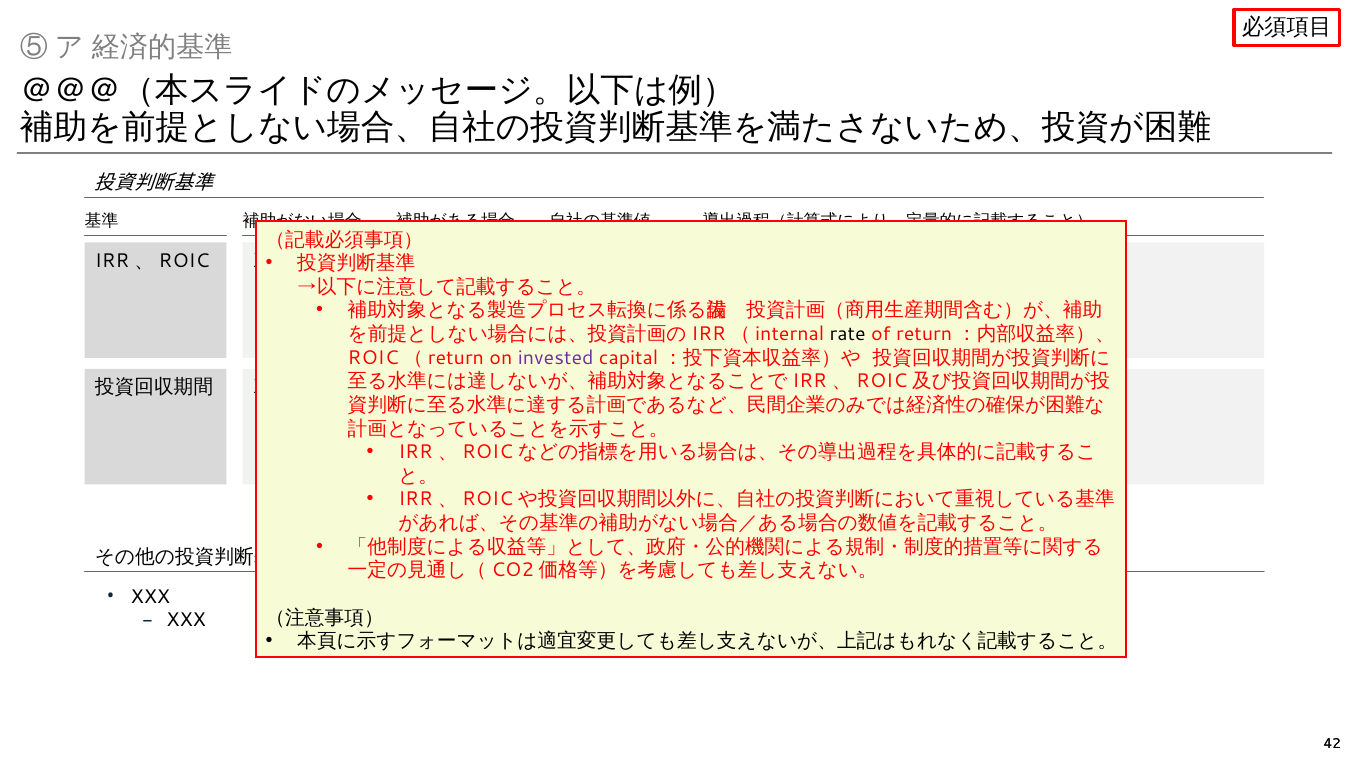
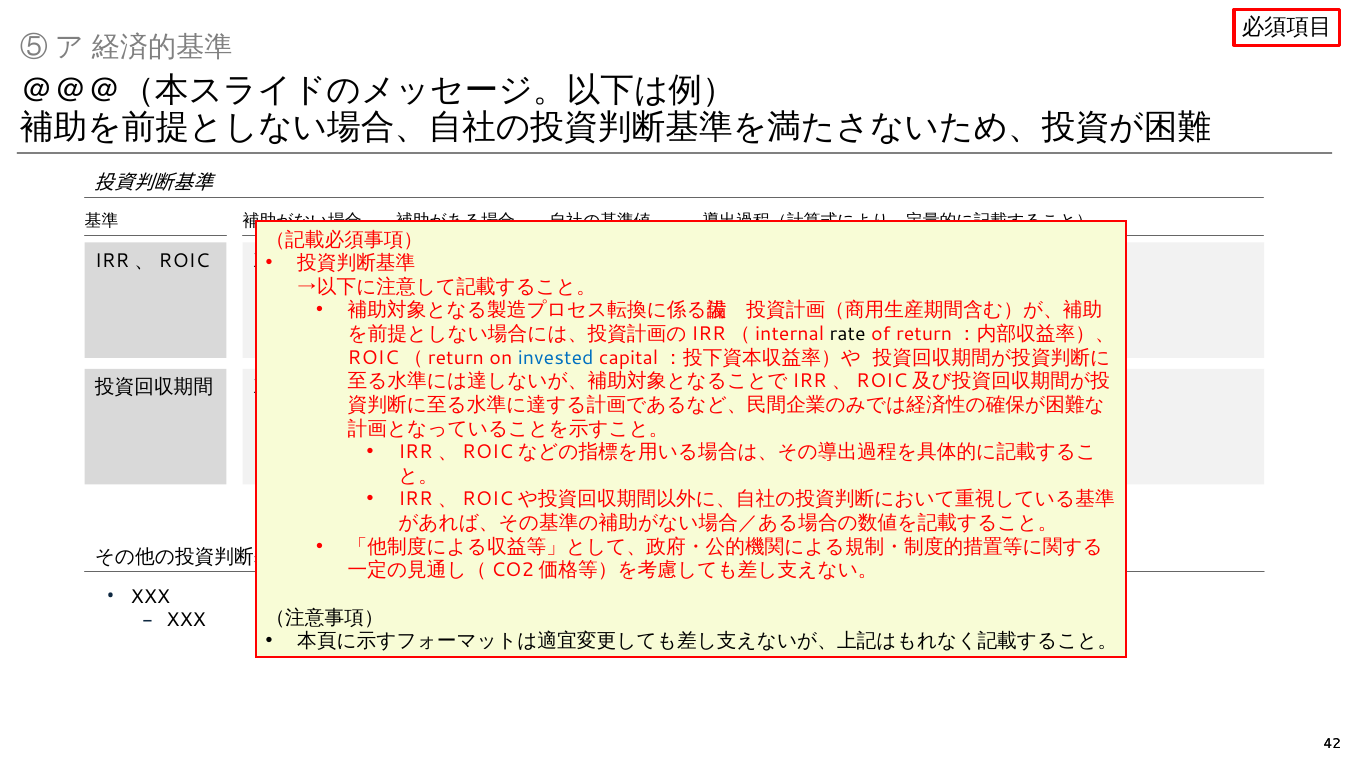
invested colour: purple -> blue (556, 358)
